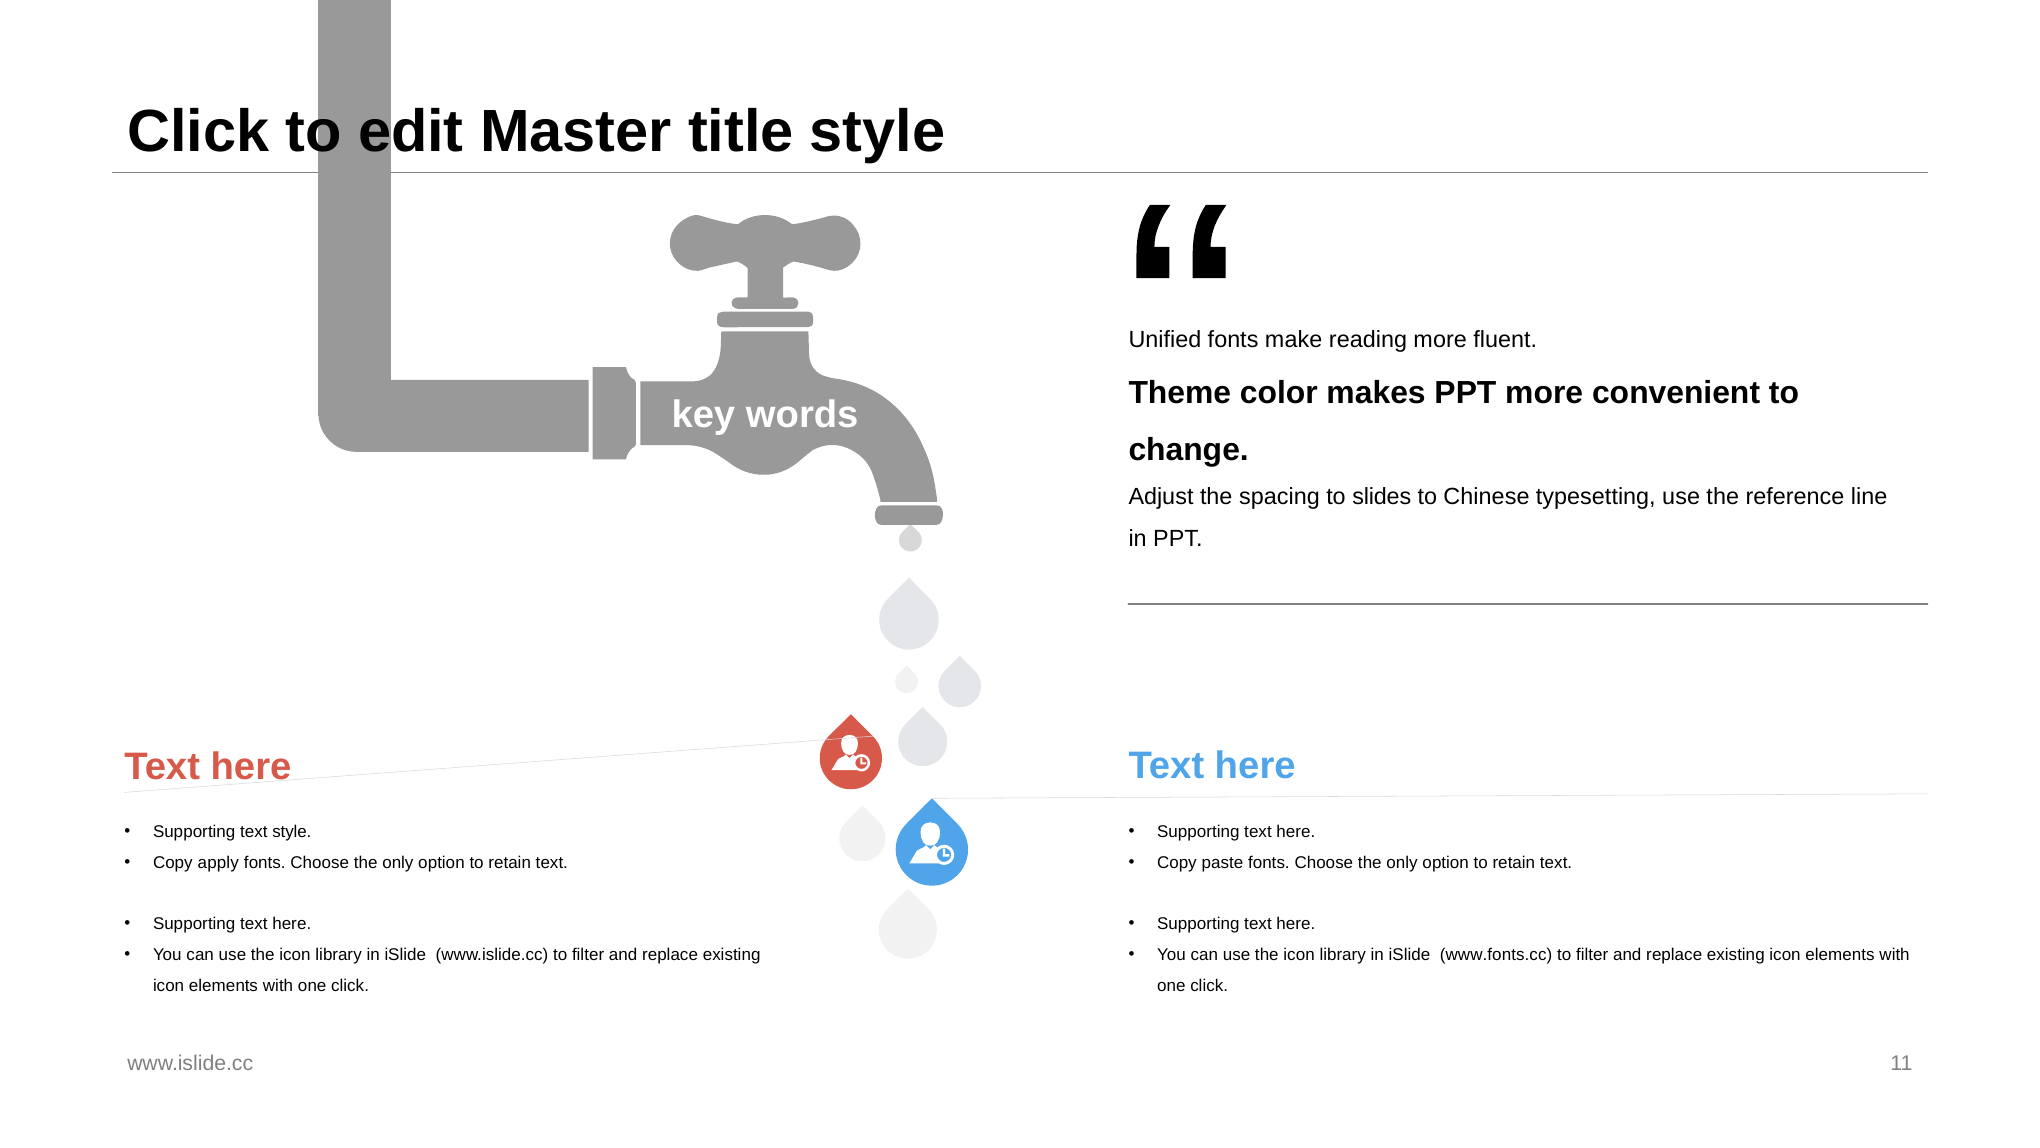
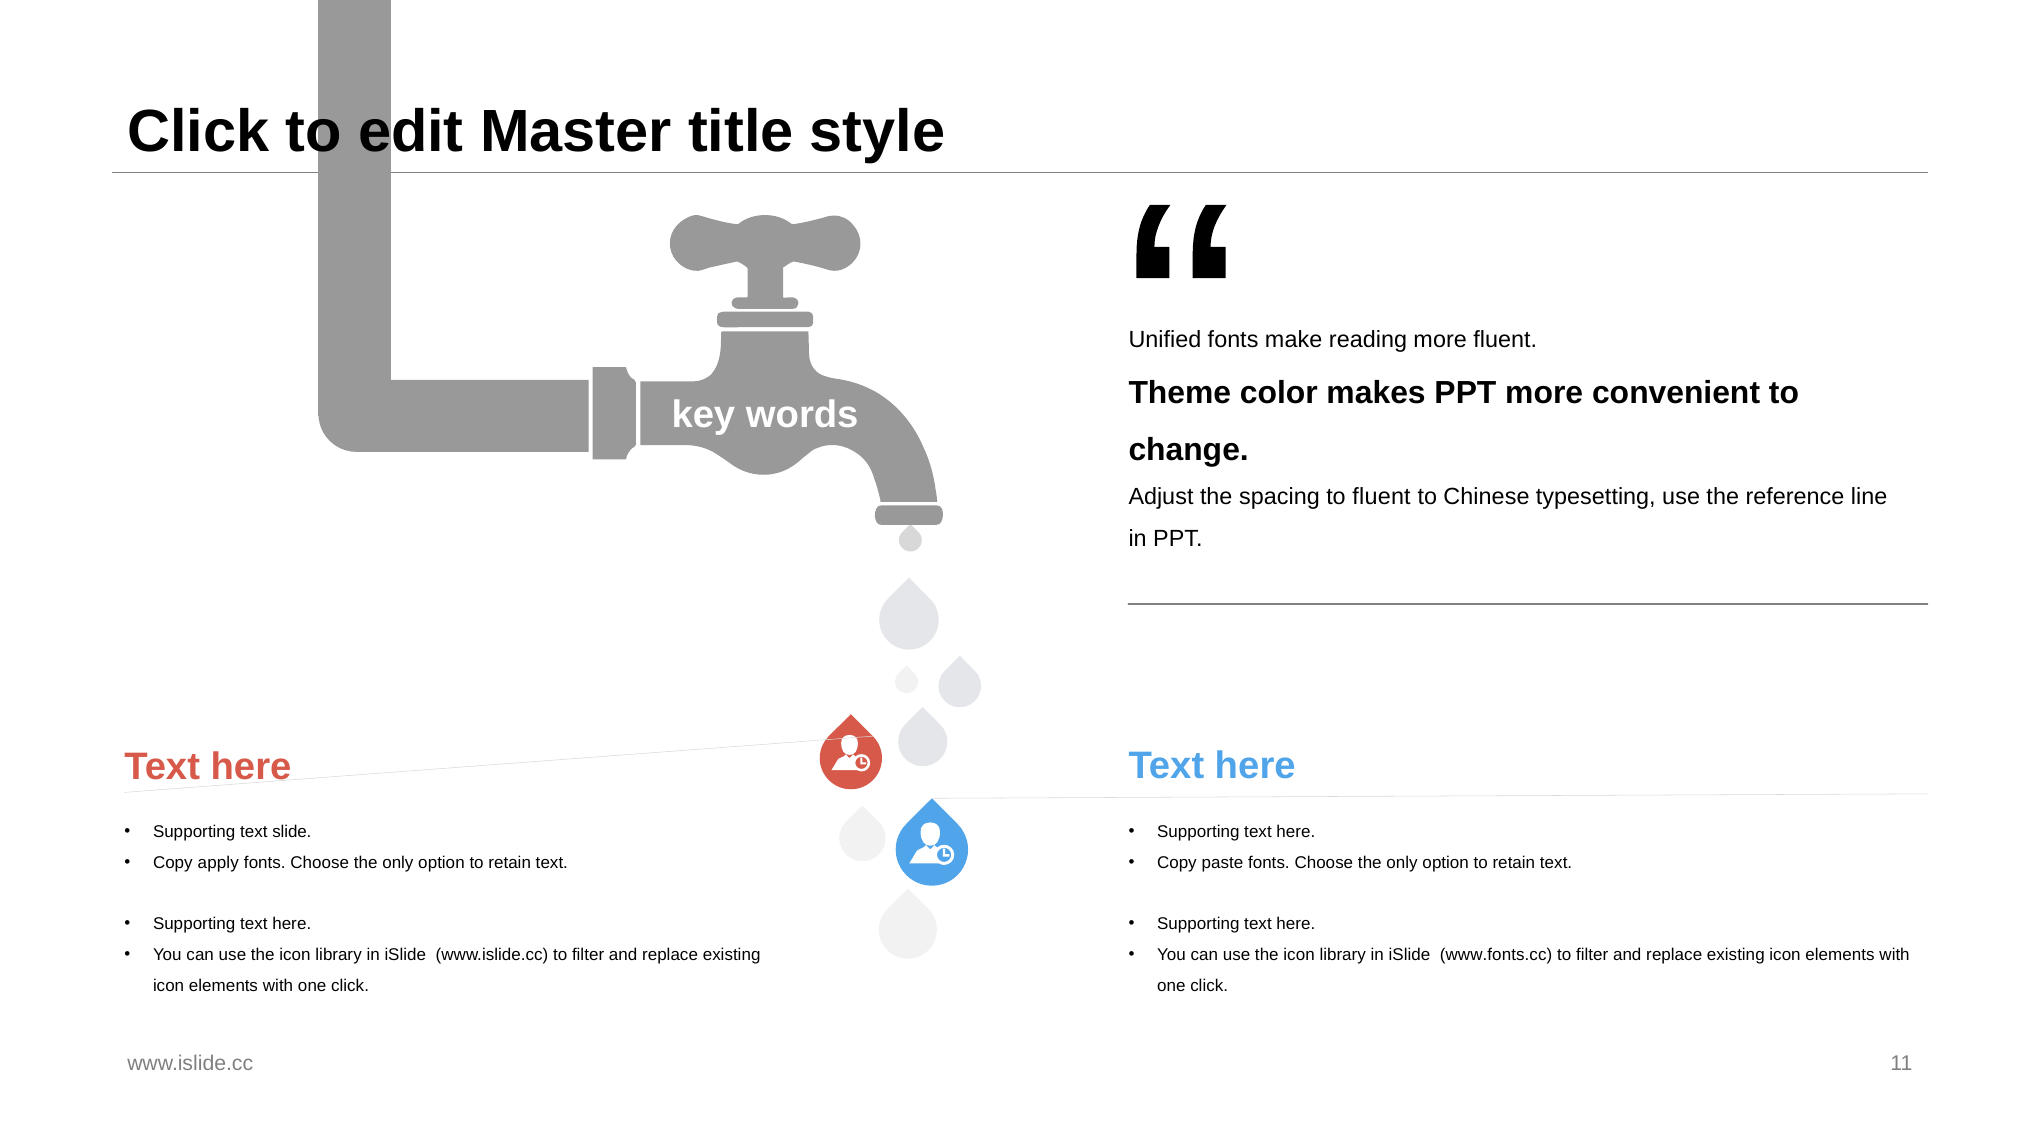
to slides: slides -> fluent (1382, 497)
text style: style -> slide (292, 831)
